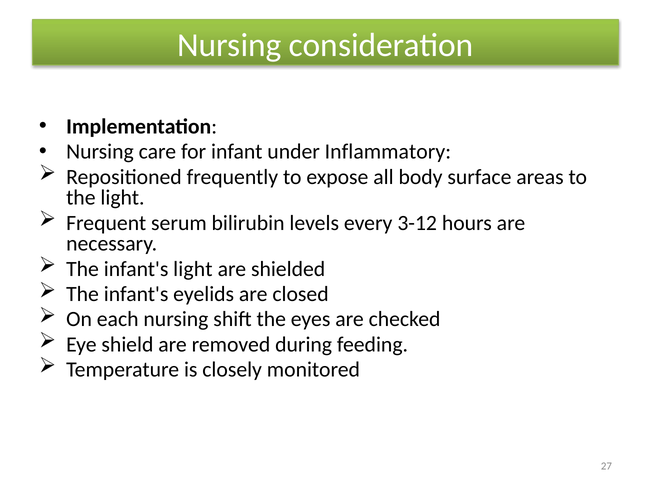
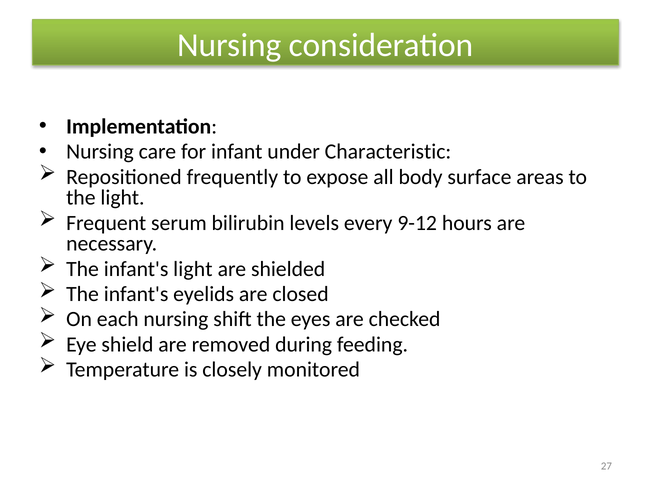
Inflammatory: Inflammatory -> Characteristic (388, 152)
3-12: 3-12 -> 9-12 (417, 223)
